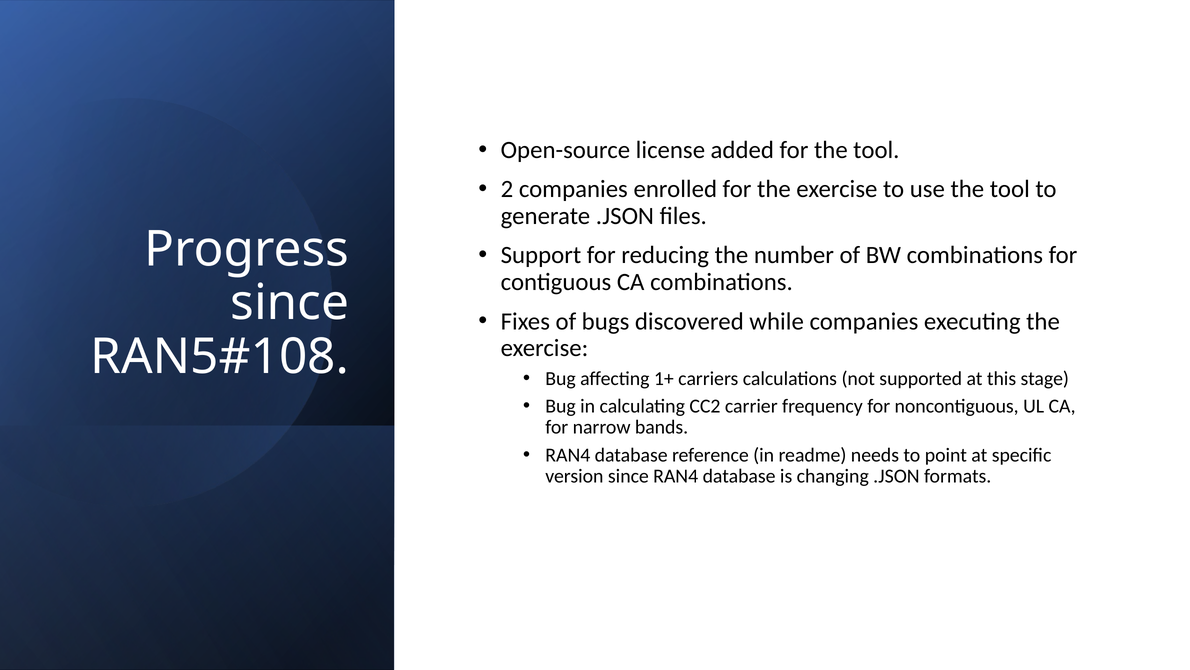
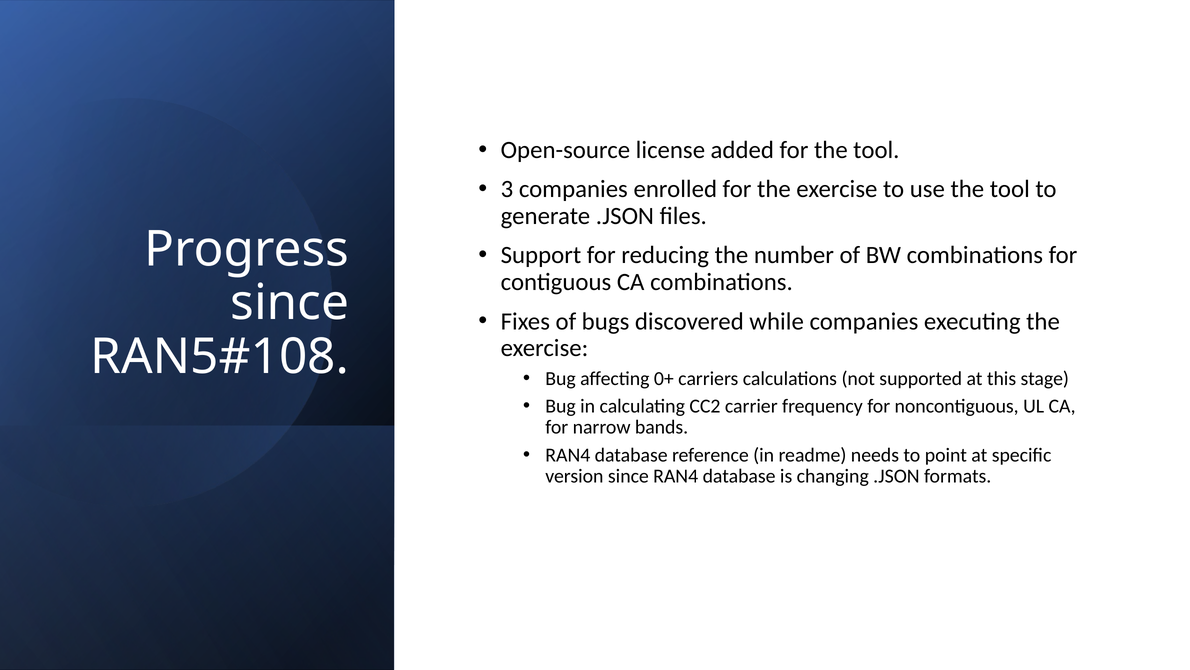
2: 2 -> 3 (507, 189)
1+: 1+ -> 0+ (664, 378)
